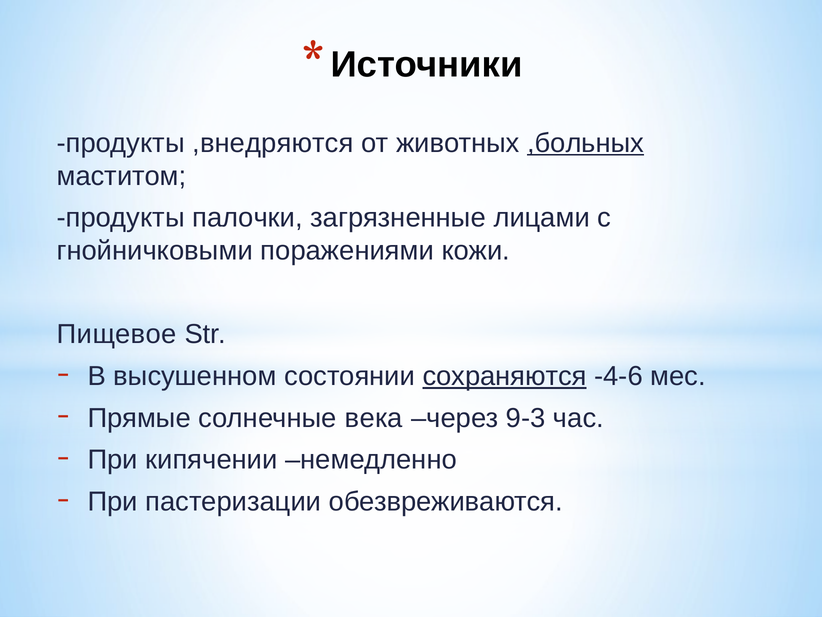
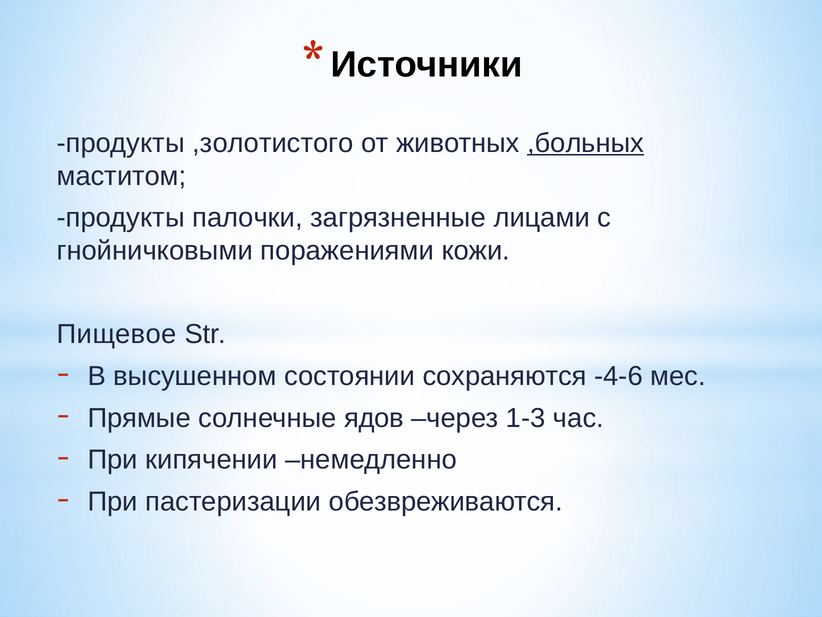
,внедряются: ,внедряются -> ,золотистого (273, 143)
сохраняются underline: present -> none (505, 376)
века: века -> ядов (374, 418)
9-3: 9-3 -> 1-3 (526, 418)
